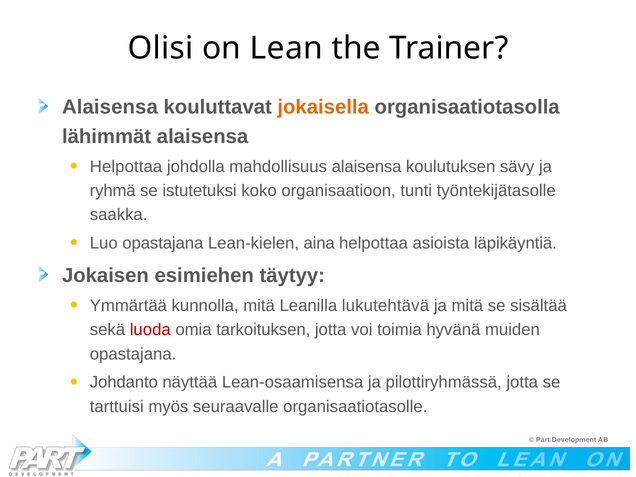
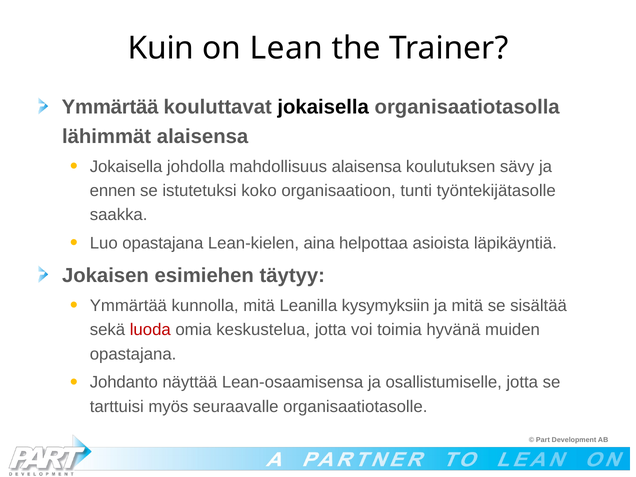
Olisi: Olisi -> Kuin (161, 48)
Alaisensa: Alaisensa -> Ymmärtää (110, 107)
jokaisella colour: orange -> black (323, 107)
Helpottaa: Helpottaa -> Jokaisella (126, 167)
ryhmä: ryhmä -> ennen (113, 191)
lukutehtävä: lukutehtävä -> kysymyksiin (386, 306)
tarkoituksen: tarkoituksen -> keskustelua (263, 330)
pilottiryhmässä: pilottiryhmässä -> osallistumiselle (444, 382)
